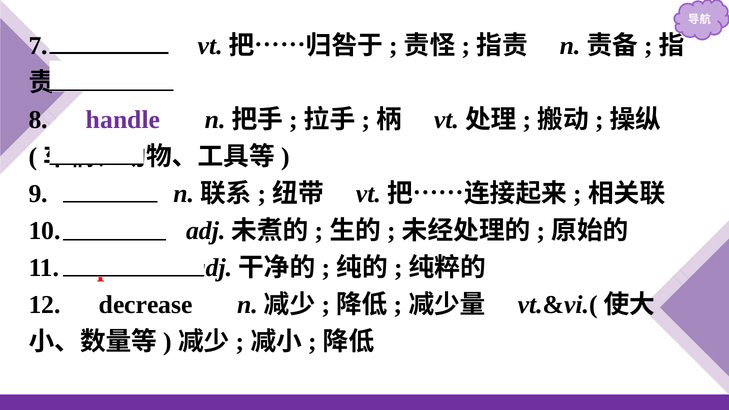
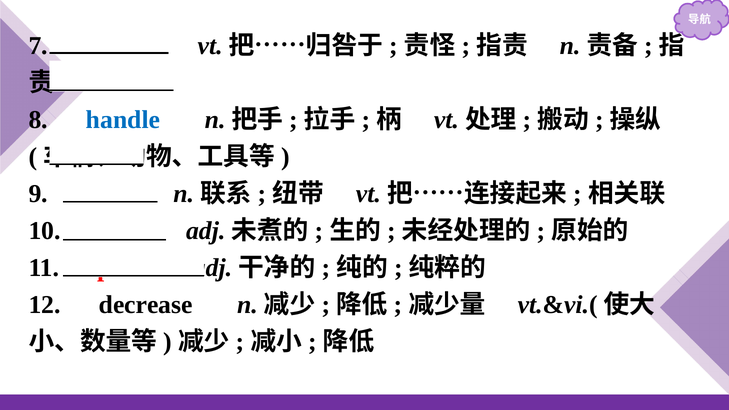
handle colour: purple -> blue (123, 120)
